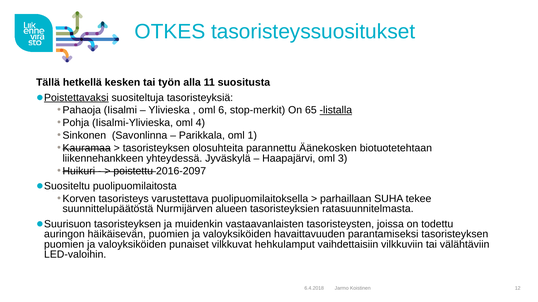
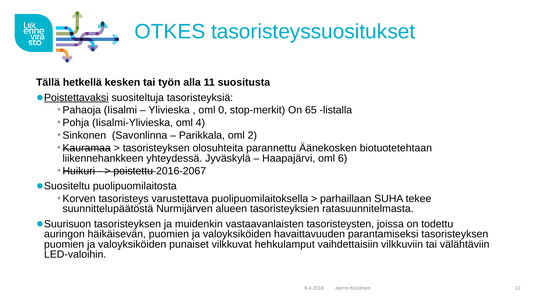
6: 6 -> 0 (223, 110)
listalla underline: present -> none (336, 110)
1: 1 -> 2 (252, 136)
3: 3 -> 6 (343, 159)
2016-2097: 2016-2097 -> 2016-2067 (181, 171)
